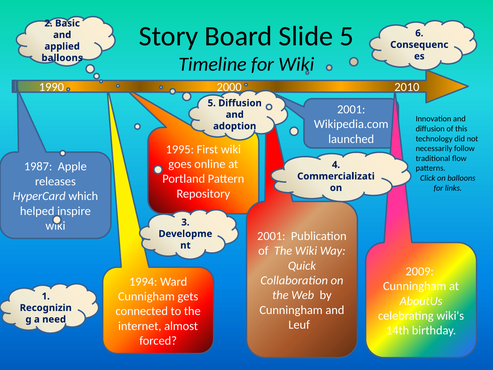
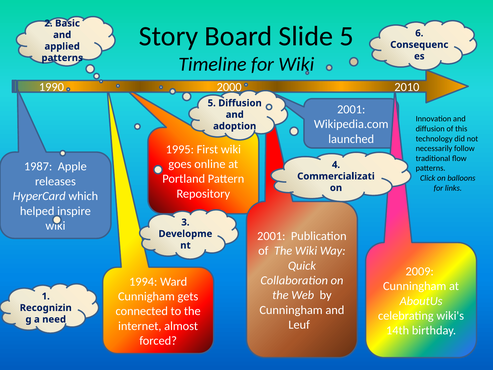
balloons: balloons -> patterns (62, 58)
